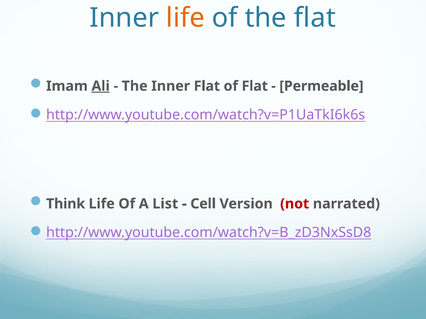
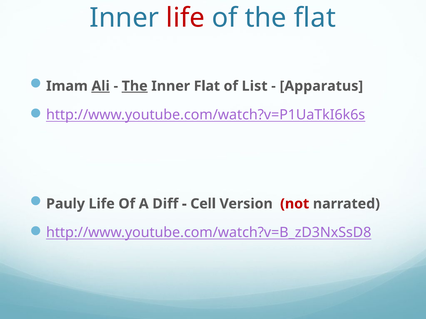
life colour: orange -> red (185, 18)
The underline: none -> present (135, 86)
of Flat: Flat -> List (255, 86)
Permeable: Permeable -> Apparatus (321, 86)
Think: Think -> Pauly (66, 204)
List: List -> Diff (165, 204)
